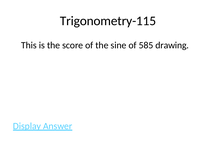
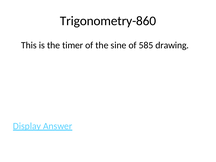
Trigonometry-115: Trigonometry-115 -> Trigonometry-860 (108, 21)
score: score -> timer (73, 45)
